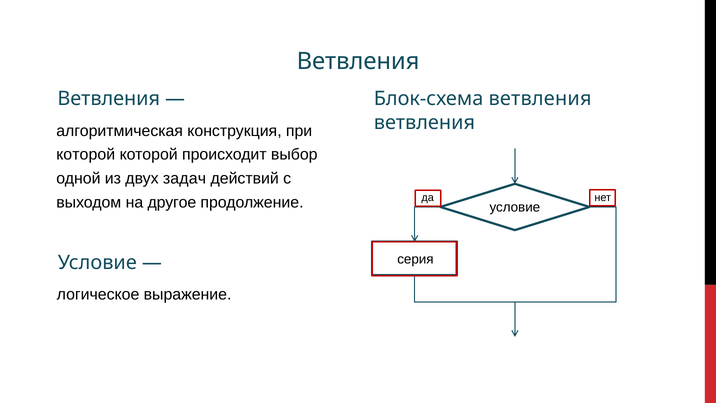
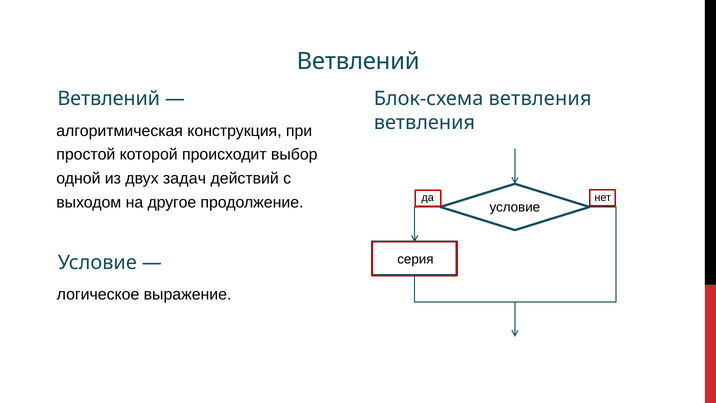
Ветвления: Ветвления -> Ветвлений (358, 61)
Ветвления: Ветвления -> Ветвлений (109, 99)
которой: которой -> простой (86, 155)
